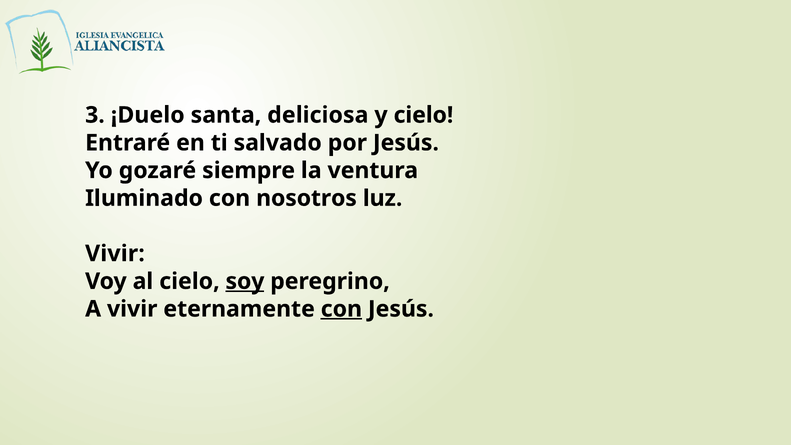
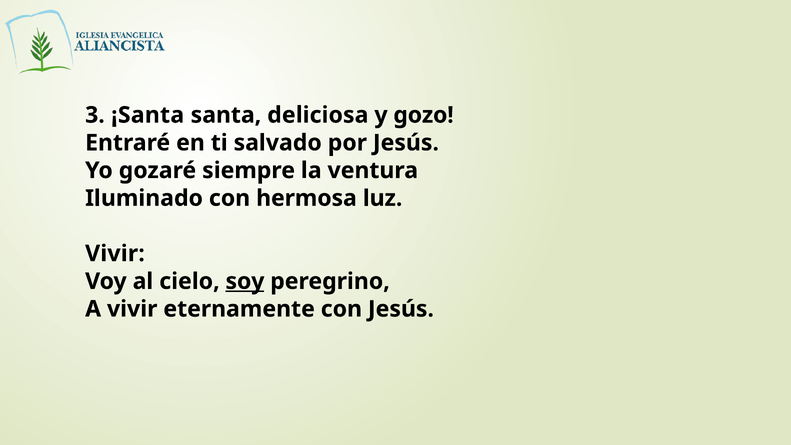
¡Duelo: ¡Duelo -> ¡Santa (148, 115)
y cielo: cielo -> gozo (424, 115)
nosotros: nosotros -> hermosa (306, 198)
con underline: present -> none (341, 309)
